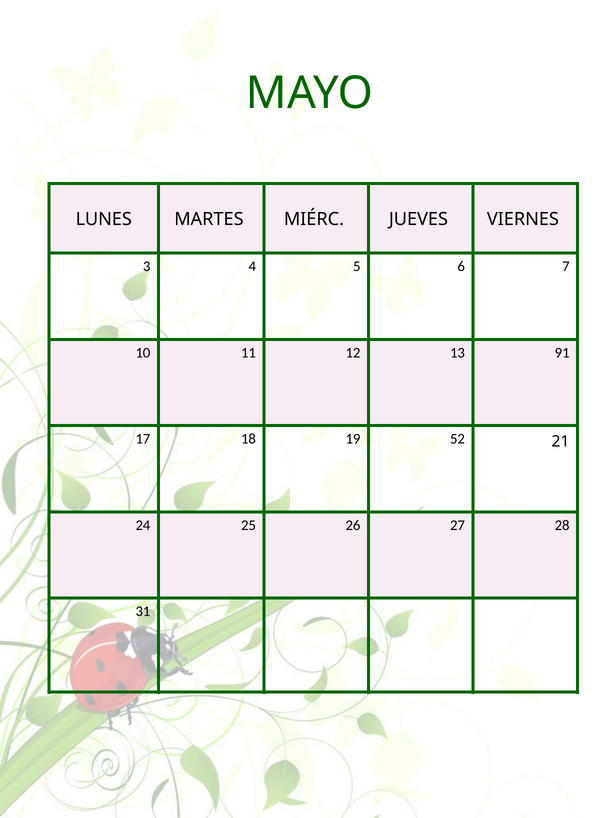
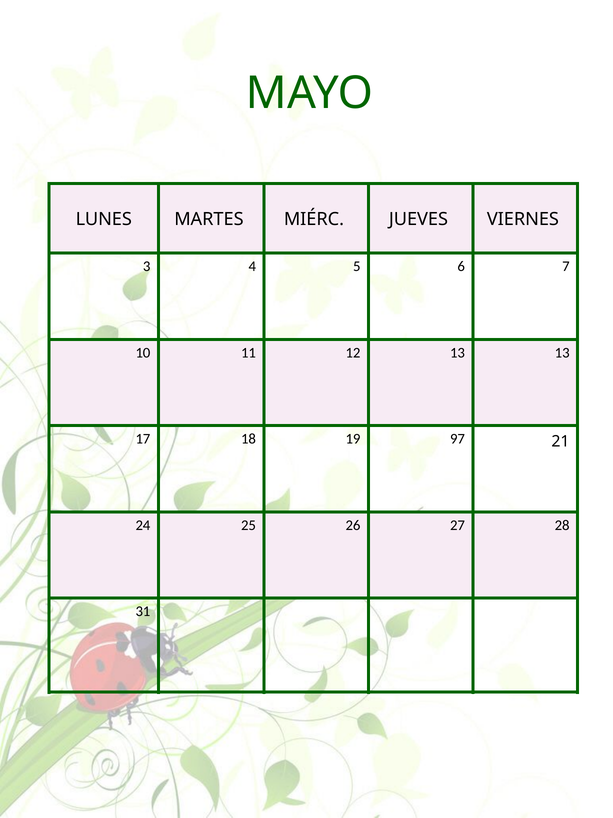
13 91: 91 -> 13 (562, 352)
52: 52 -> 97 (457, 439)
